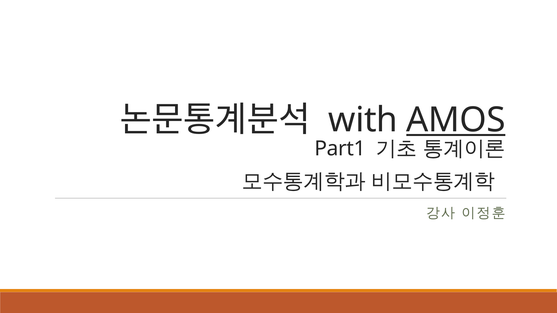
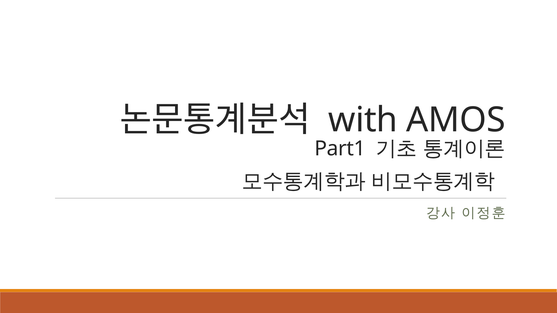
AMOS underline: present -> none (456, 120)
